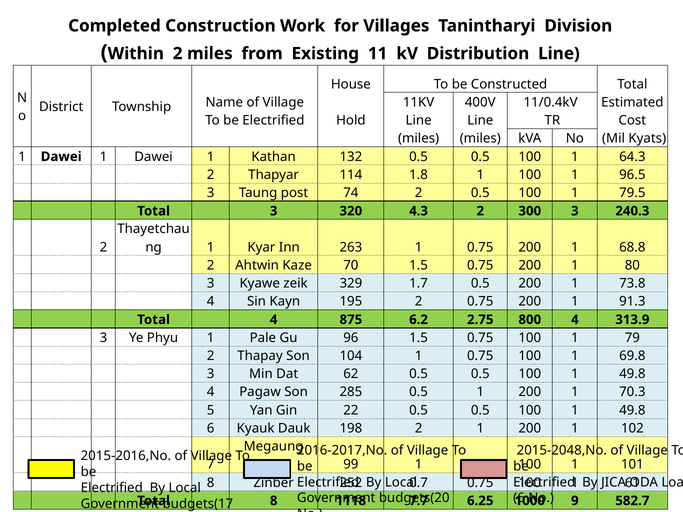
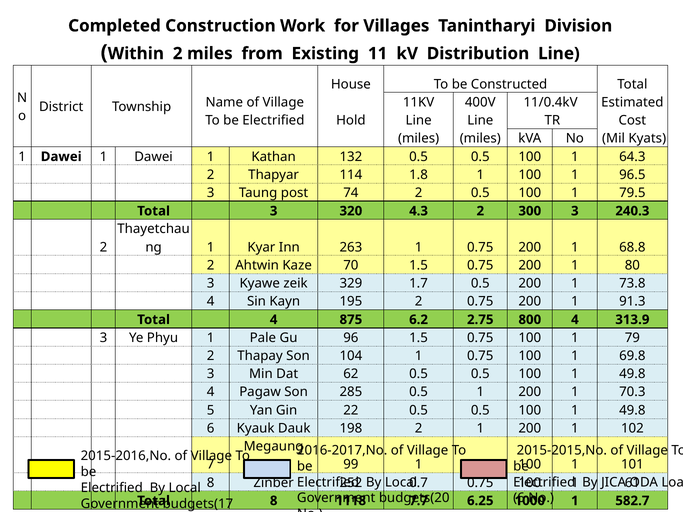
2015-2048,No: 2015-2048,No -> 2015-2015,No (562, 450)
9: 9 -> 1 (575, 501)
